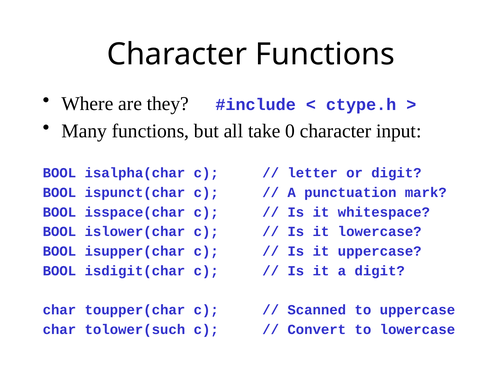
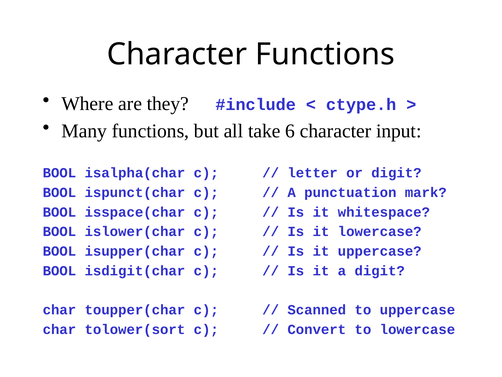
0: 0 -> 6 (290, 131)
tolower(such: tolower(such -> tolower(sort (135, 329)
